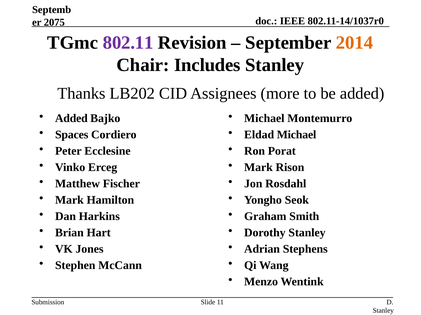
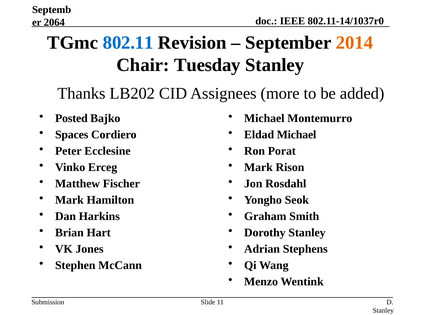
2075: 2075 -> 2064 (54, 22)
802.11 colour: purple -> blue (128, 43)
Includes: Includes -> Tuesday (207, 65)
Added: Added -> Posted (71, 119)
